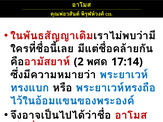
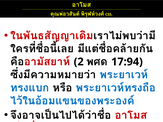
17:14: 17:14 -> 17:94 (127, 62)
